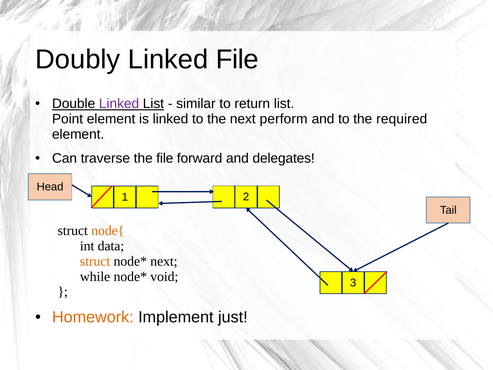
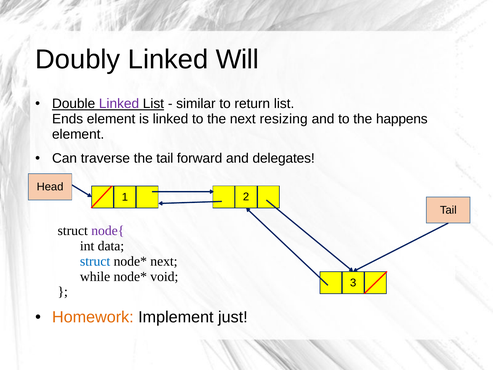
Linked File: File -> Will (237, 60)
Point: Point -> Ends (68, 119)
perform: perform -> resizing (284, 119)
required: required -> happens (402, 119)
the file: file -> tail (165, 158)
node{ colour: orange -> purple (108, 231)
struct colour: orange -> blue (95, 261)
